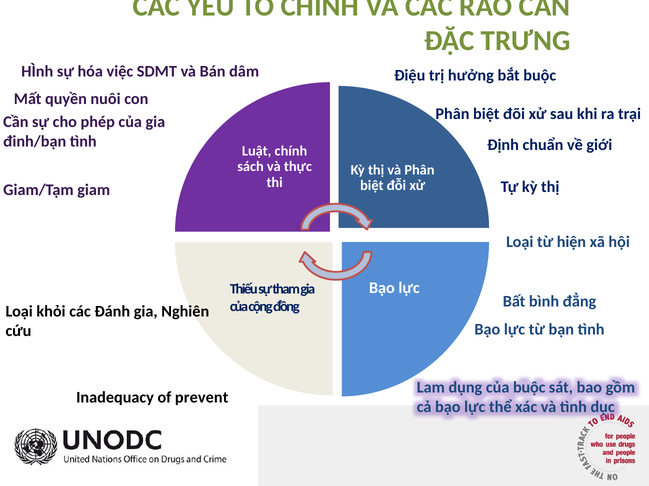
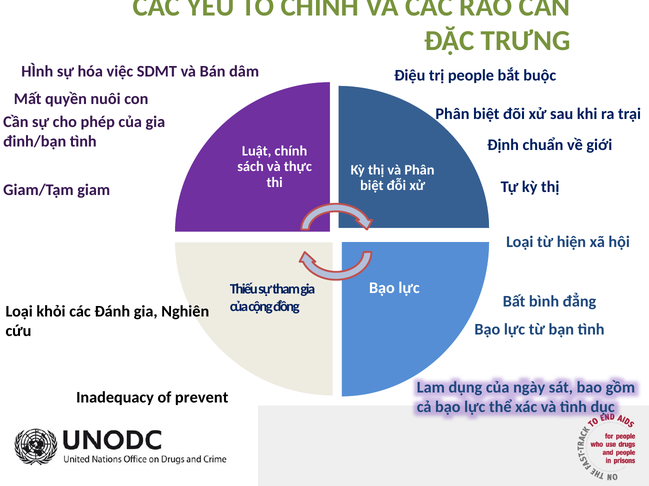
hưởng: hưởng -> people (471, 76)
của buộc: buộc -> ngày (529, 388)
